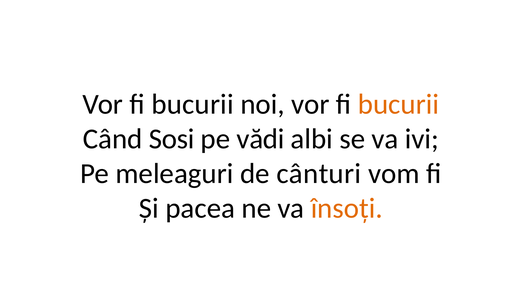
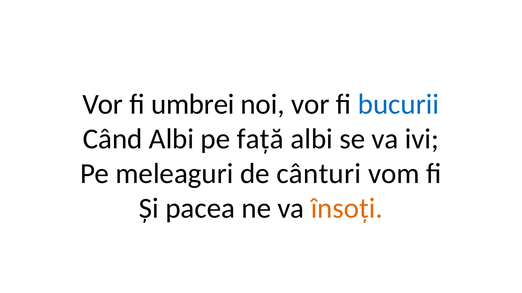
bucurii: bucurii -> umbrei (193, 104)
bucurii colour: orange -> blue (398, 104)
Când Sosi: Sosi -> Albi (172, 139)
vădi: vădi -> față (260, 139)
